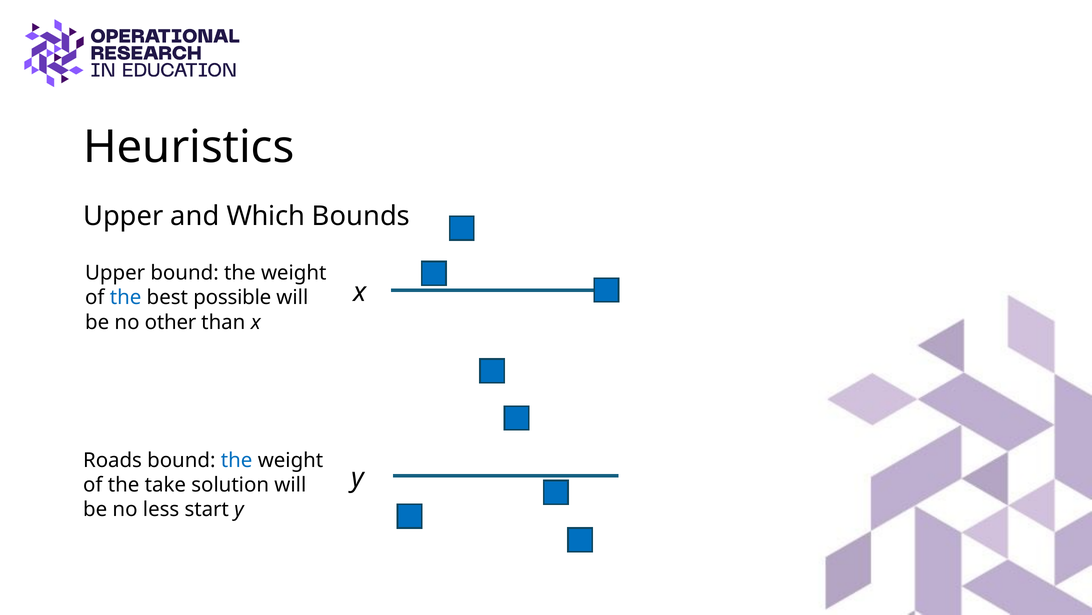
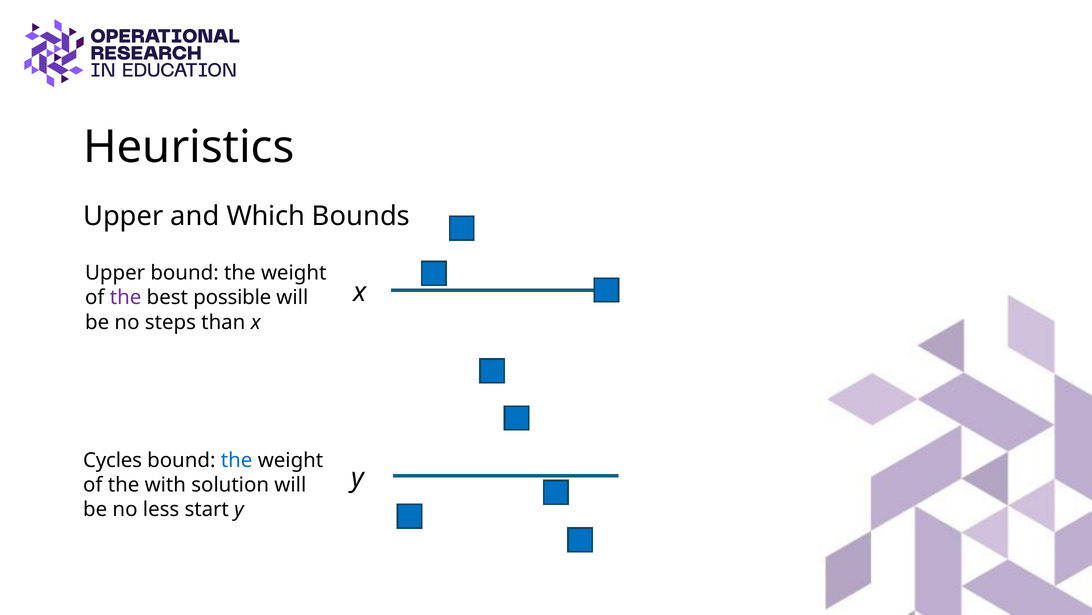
the colour: blue -> purple (126, 297)
other: other -> steps (170, 322)
Roads: Roads -> Cycles (113, 460)
take: take -> with (165, 484)
